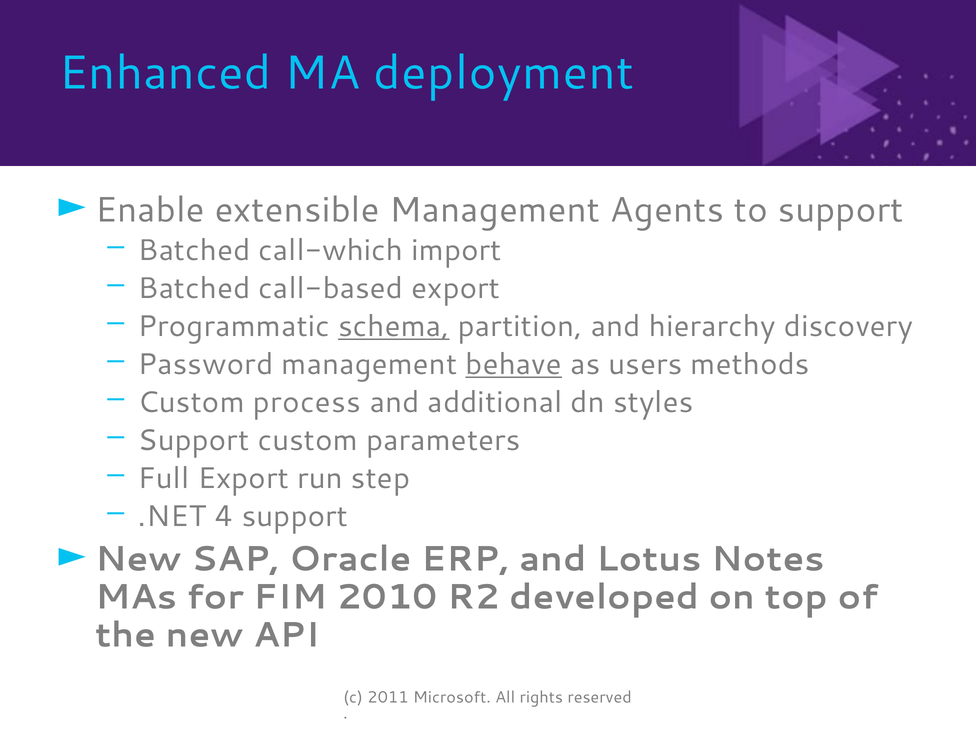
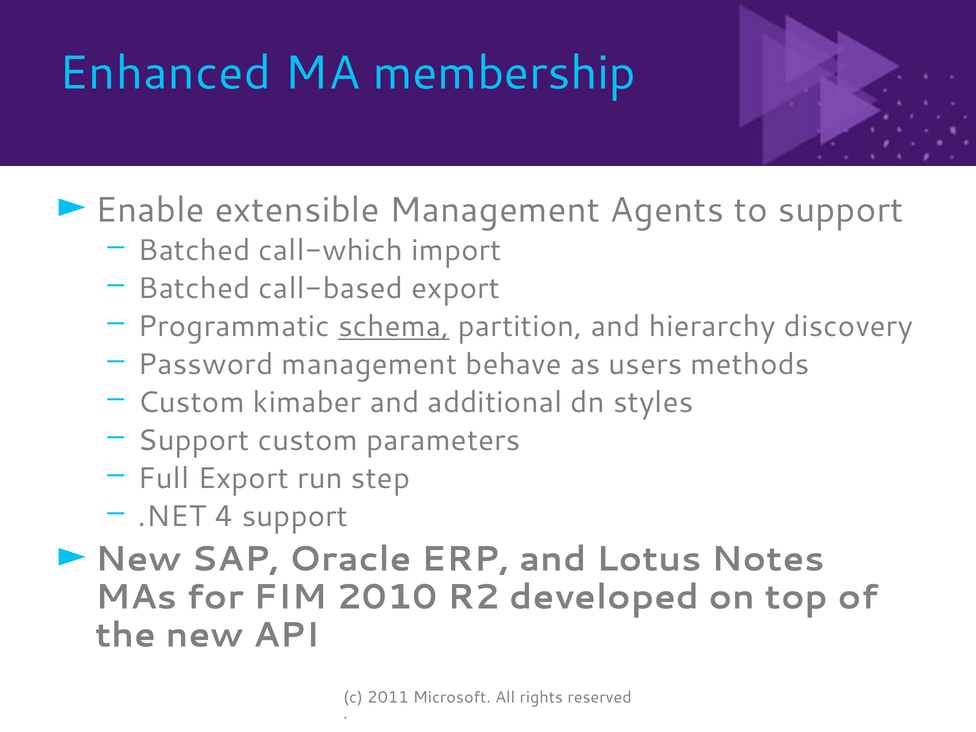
deployment: deployment -> membership (504, 73)
behave underline: present -> none (514, 364)
process: process -> kimaber (307, 402)
